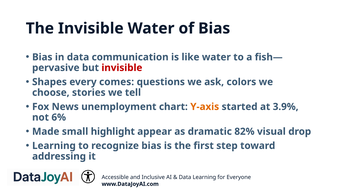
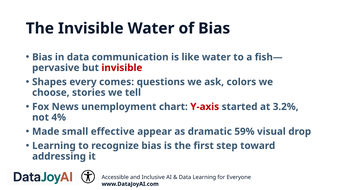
Y-axis colour: orange -> red (205, 107)
3.9%: 3.9% -> 3.2% (286, 107)
6%: 6% -> 4% (59, 117)
highlight: highlight -> effective (113, 132)
82%: 82% -> 59% (244, 132)
